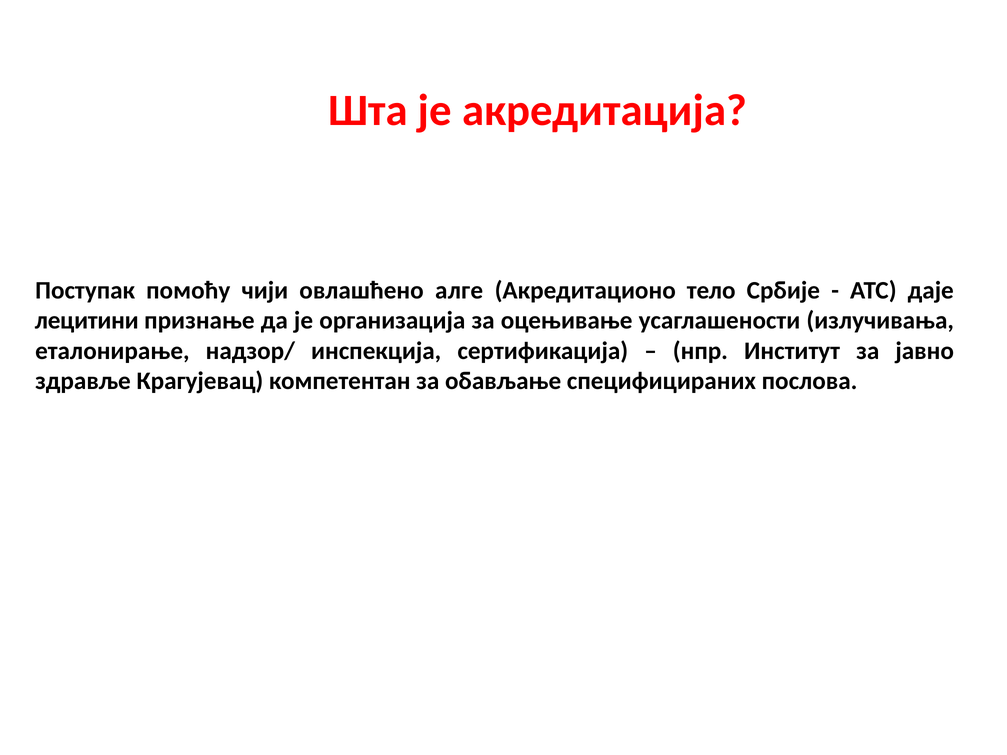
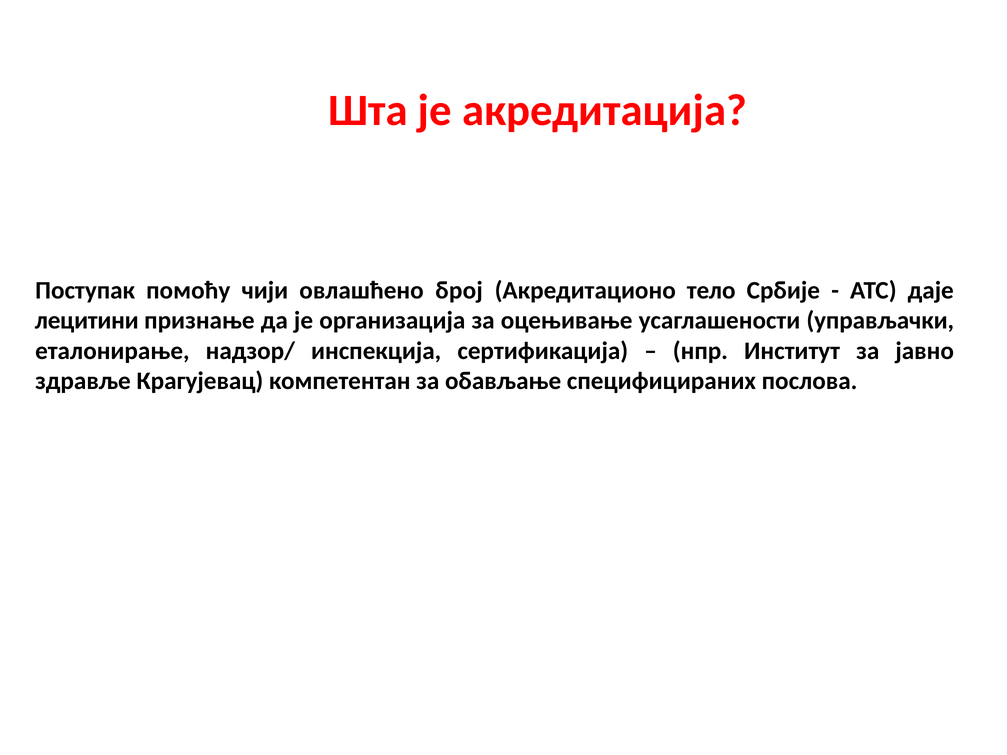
алге: алге -> број (459, 290)
излучивања: излучивања -> управљачки (880, 321)
